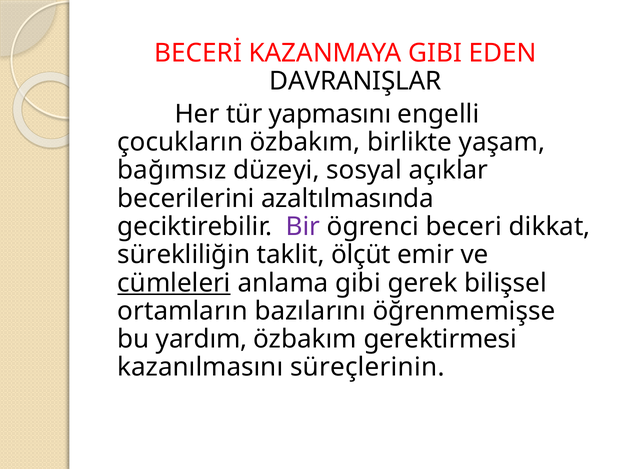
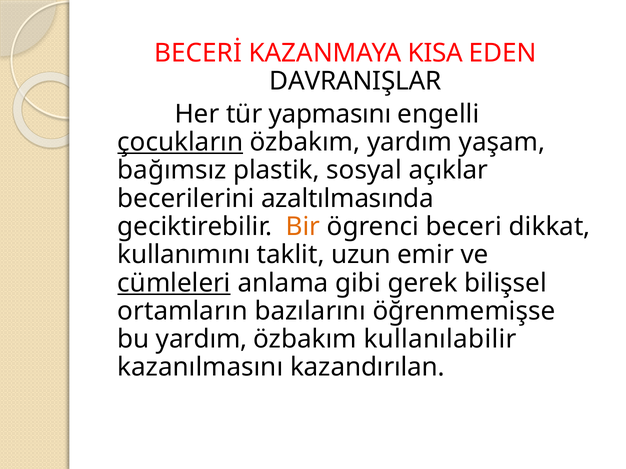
KAZANMAYA GIBI: GIBI -> KISA (435, 53)
çocukların underline: none -> present (180, 142)
özbakım birlikte: birlikte -> yardım (410, 142)
düzeyi: düzeyi -> plastik (277, 171)
Bir colour: purple -> orange (303, 227)
sürekliliğin: sürekliliğin -> kullanımını (184, 255)
ölçüt: ölçüt -> uzun (361, 255)
gerektirmesi: gerektirmesi -> kullanılabilir (440, 340)
süreçlerinin: süreçlerinin -> kazandırılan (367, 368)
